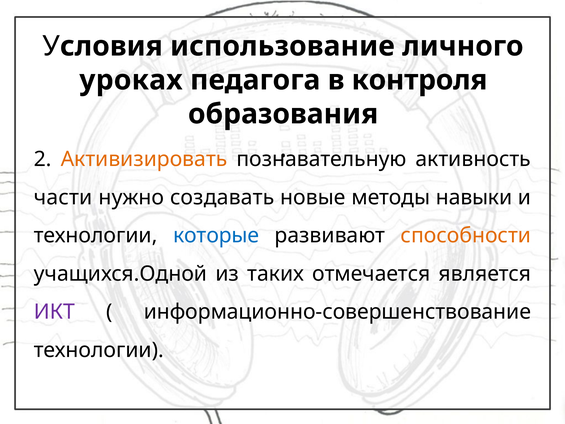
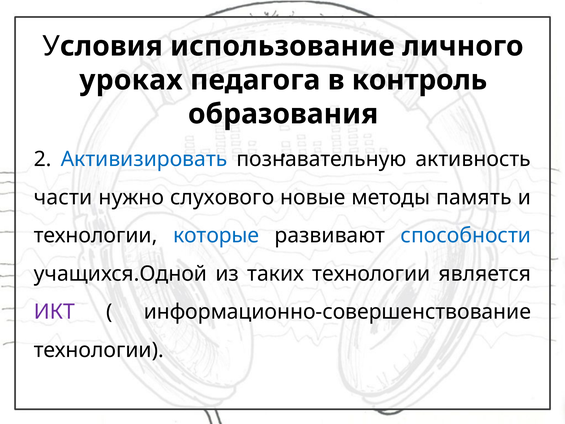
контроля: контроля -> контроль (419, 80)
Активизировать colour: orange -> blue (144, 159)
создавать: создавать -> слухового (222, 197)
навыки: навыки -> память (474, 197)
способности colour: orange -> blue (466, 235)
таких отмечается: отмечается -> технологии (371, 274)
